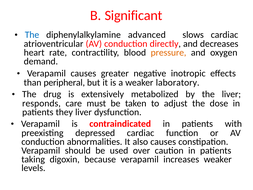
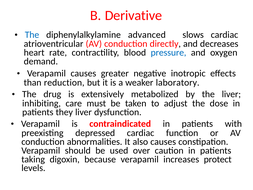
Significant: Significant -> Derivative (133, 15)
pressure colour: orange -> blue (169, 53)
peripheral: peripheral -> reduction (64, 82)
responds: responds -> inhibiting (41, 103)
increases weaker: weaker -> protect (218, 159)
